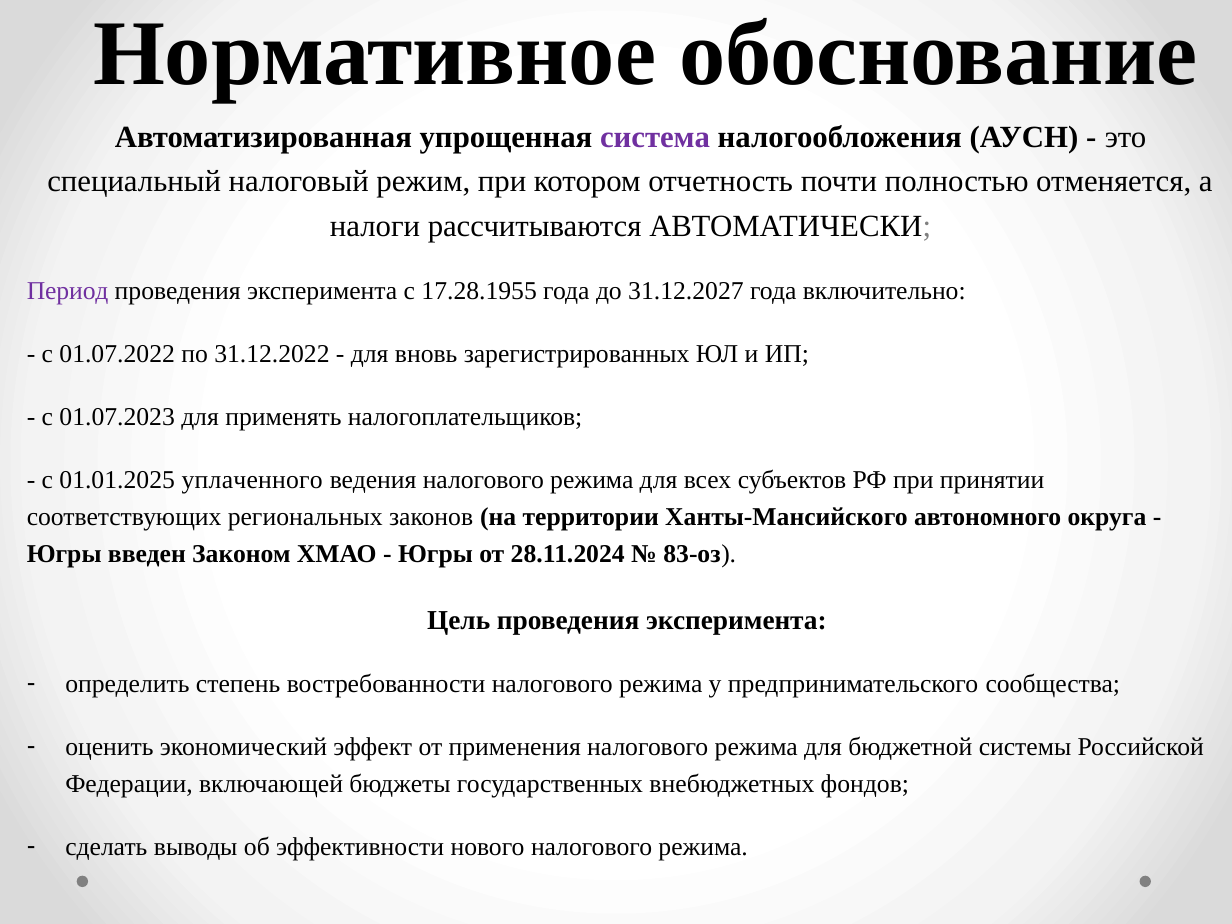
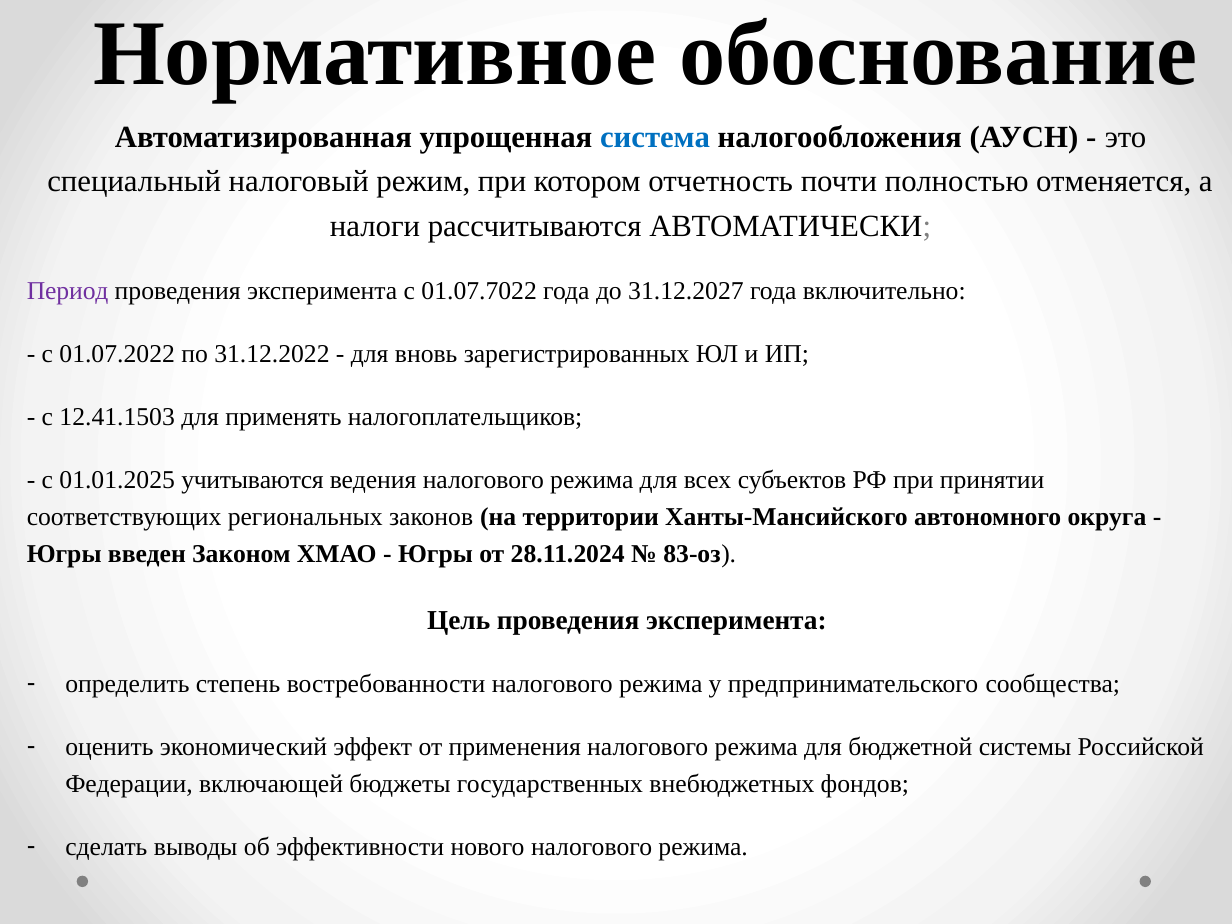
система colour: purple -> blue (655, 137)
17.28.1955: 17.28.1955 -> 01.07.7022 (479, 292)
01.07.2023: 01.07.2023 -> 12.41.1503 (117, 417)
уплаченного: уплаченного -> учитываются (252, 480)
